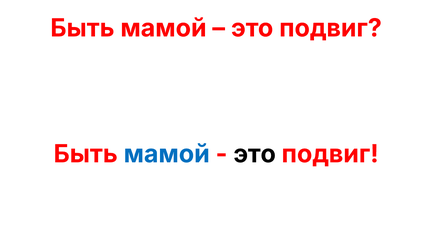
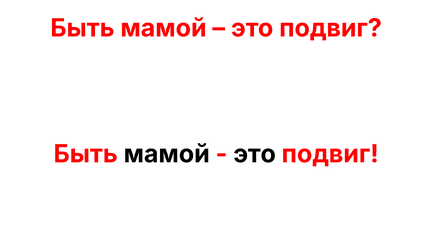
мамой colour: blue -> black (167, 154)
